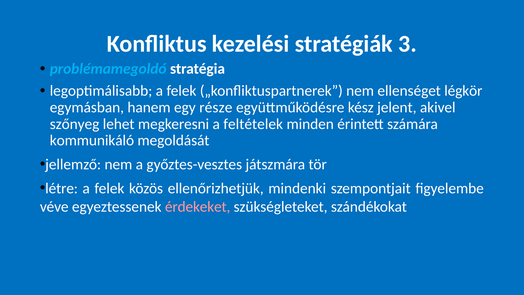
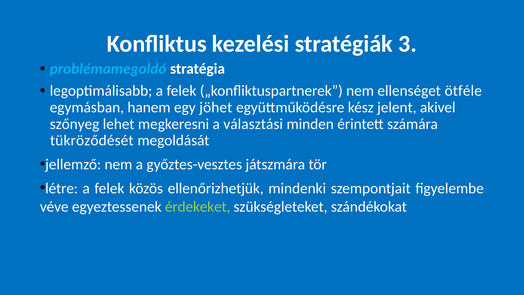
légkör: légkör -> ötféle (463, 91)
része: része -> jöhet (216, 107)
feltételek: feltételek -> választási (253, 124)
kommunikáló: kommunikáló -> tükröződését (92, 140)
érdekeket colour: pink -> light green (198, 207)
